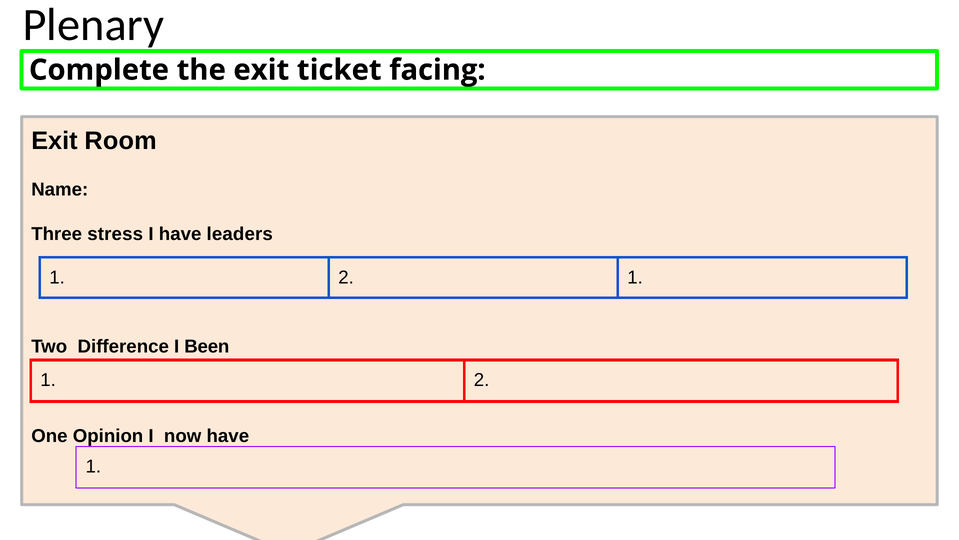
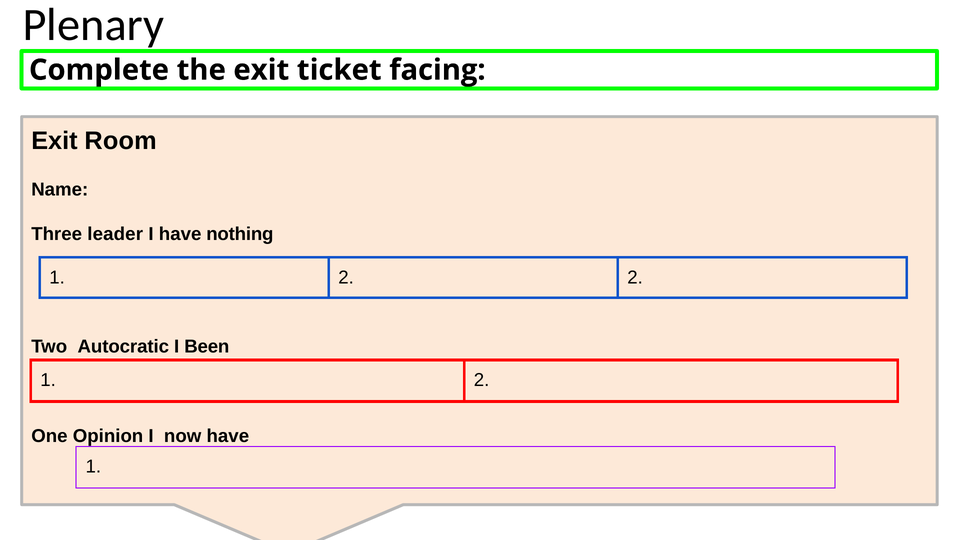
stress: stress -> leader (115, 234)
leaders: leaders -> nothing (240, 234)
1: 1 -> 2 (635, 278)
Difference: Difference -> Autocratic (123, 346)
